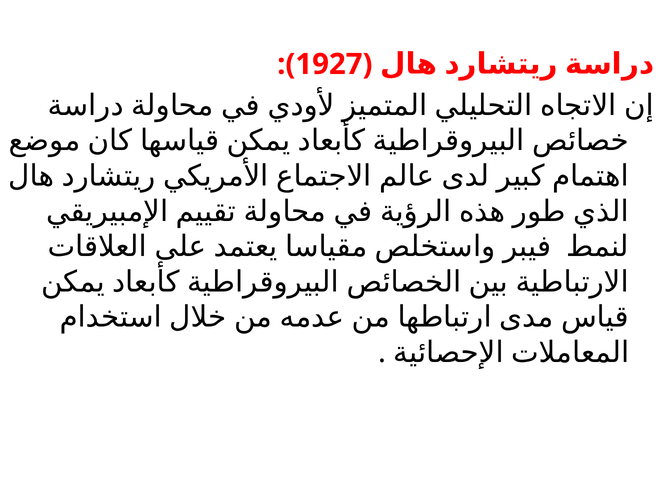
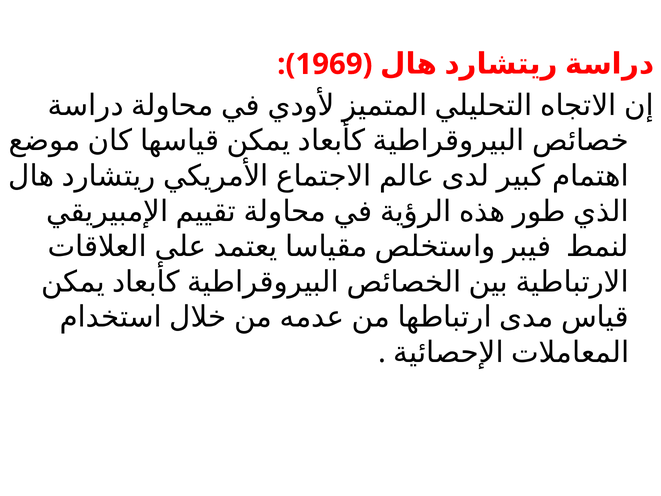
1927: 1927 -> 1969 (329, 64)
